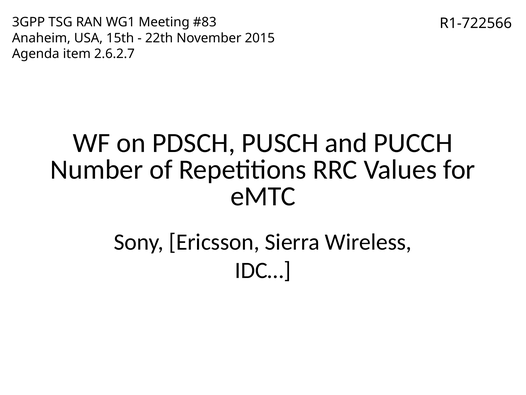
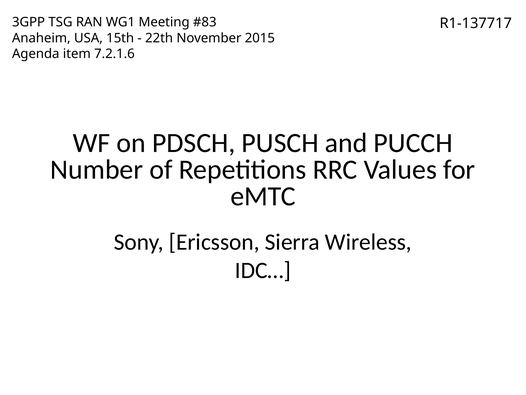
R1-722566: R1-722566 -> R1-137717 (476, 23)
2.6.2.7: 2.6.2.7 -> 7.2.1.6 (114, 54)
